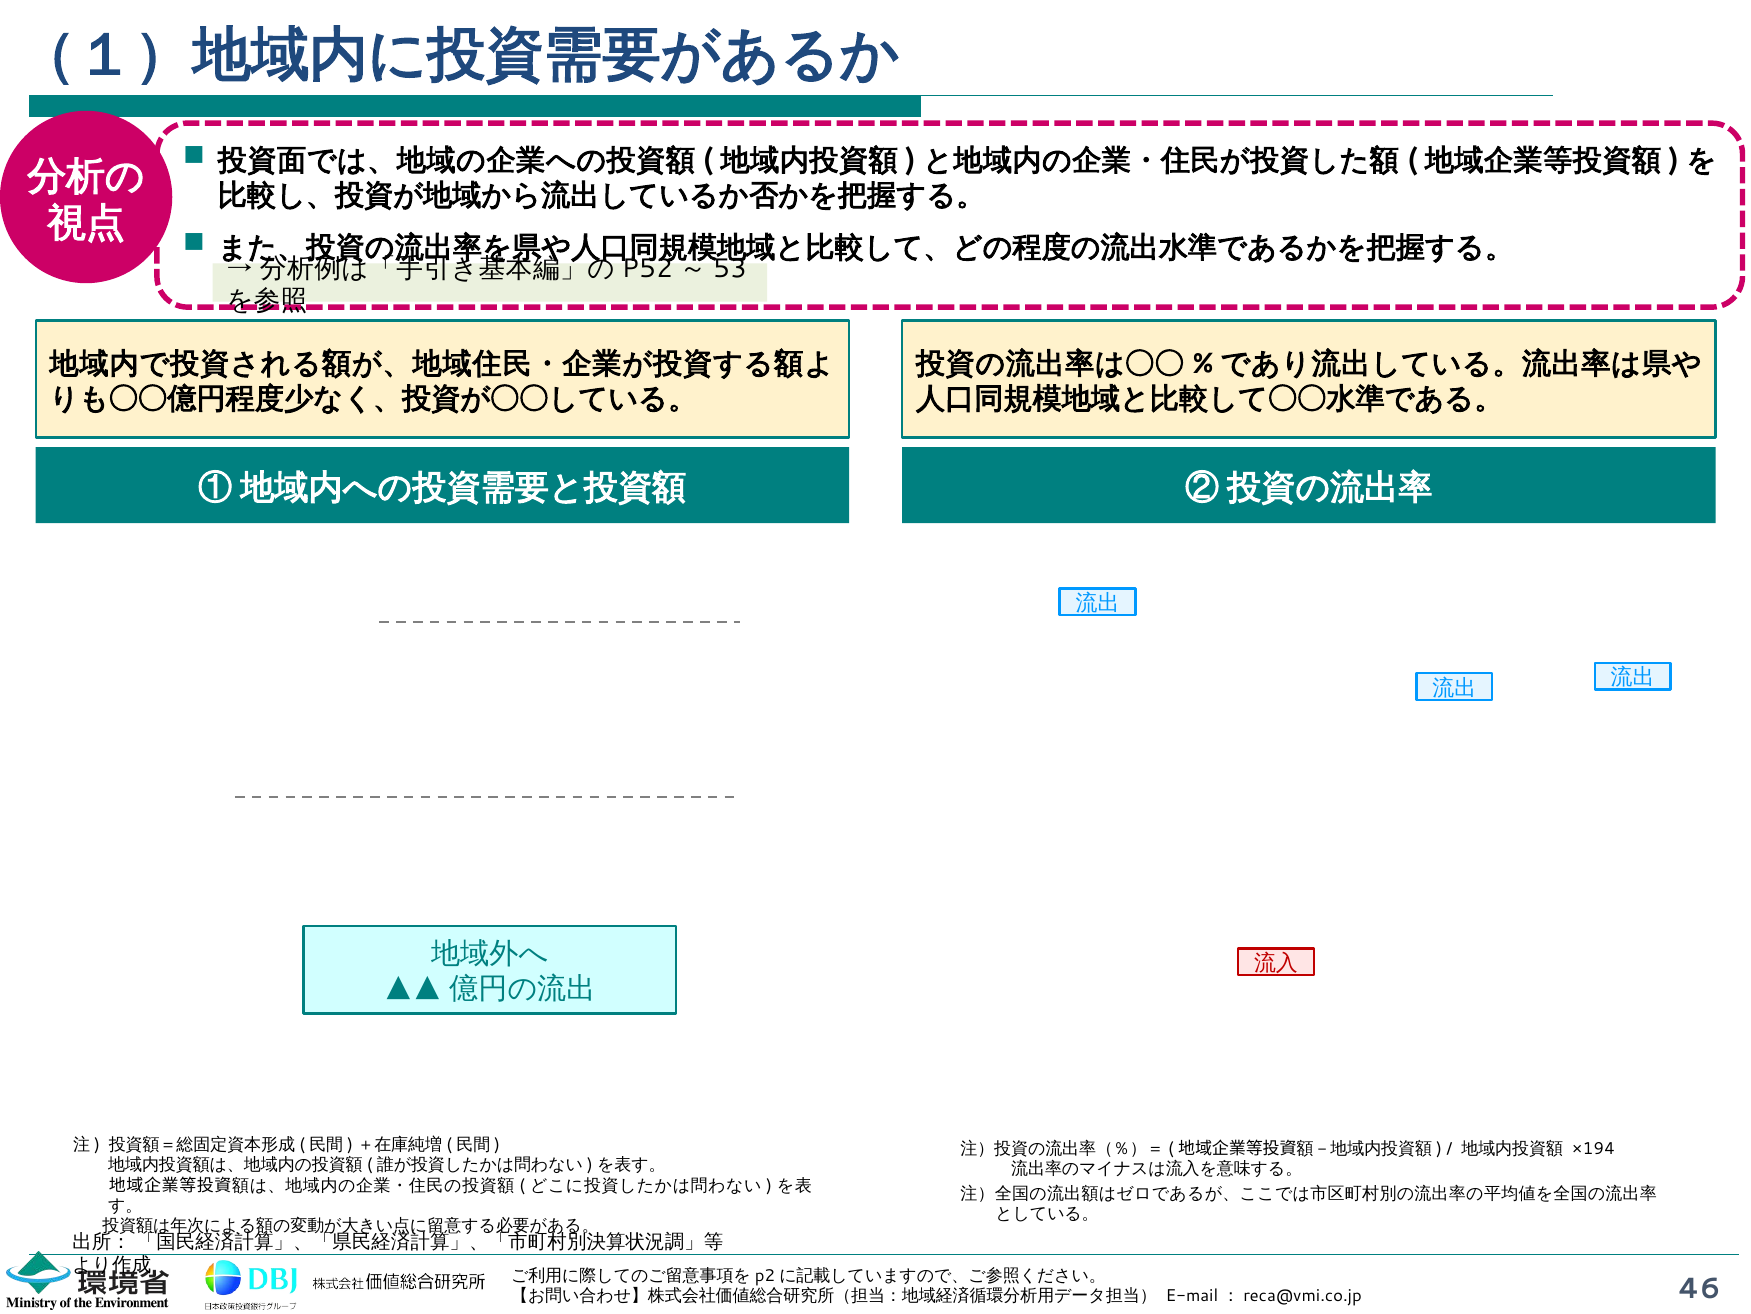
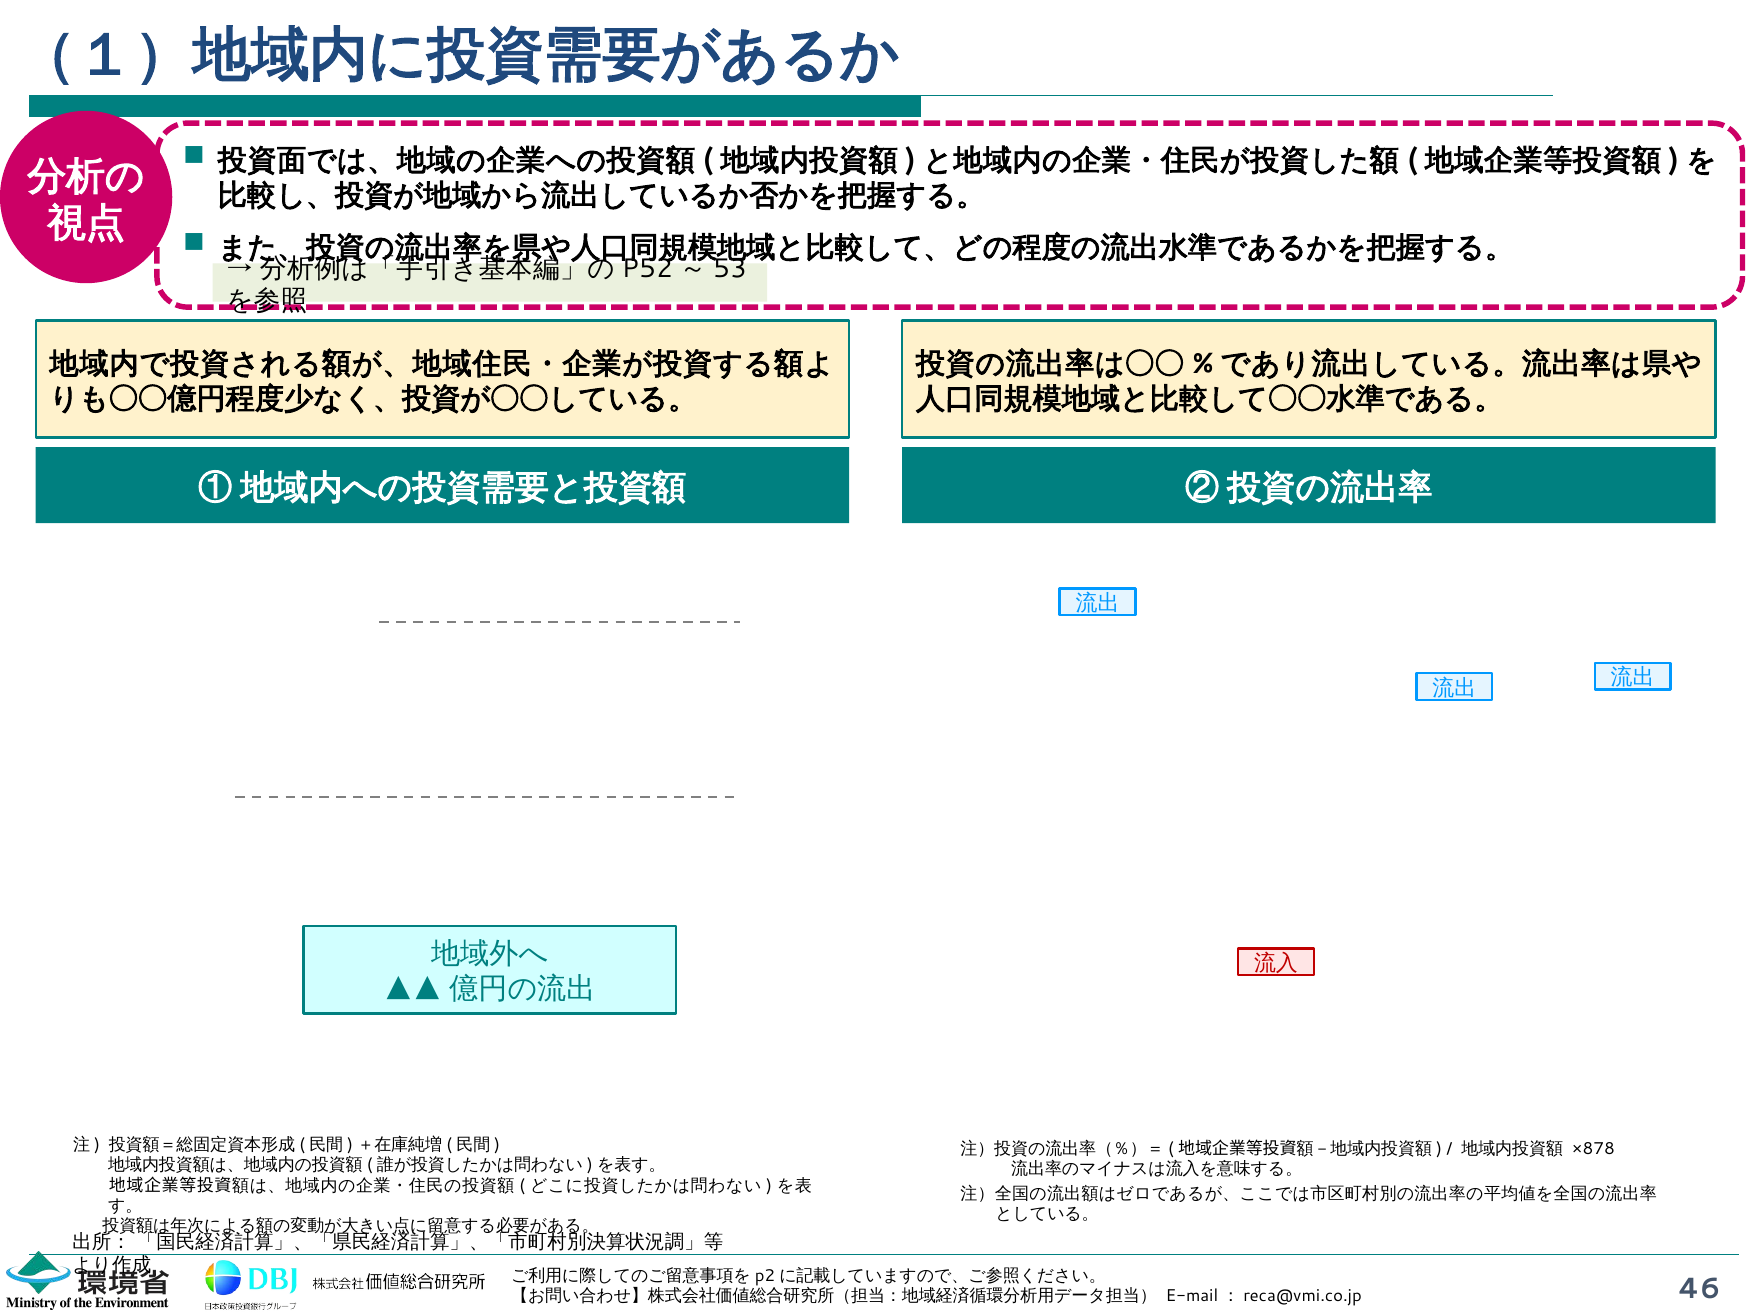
×194: ×194 -> ×878 (1593, 1148)
